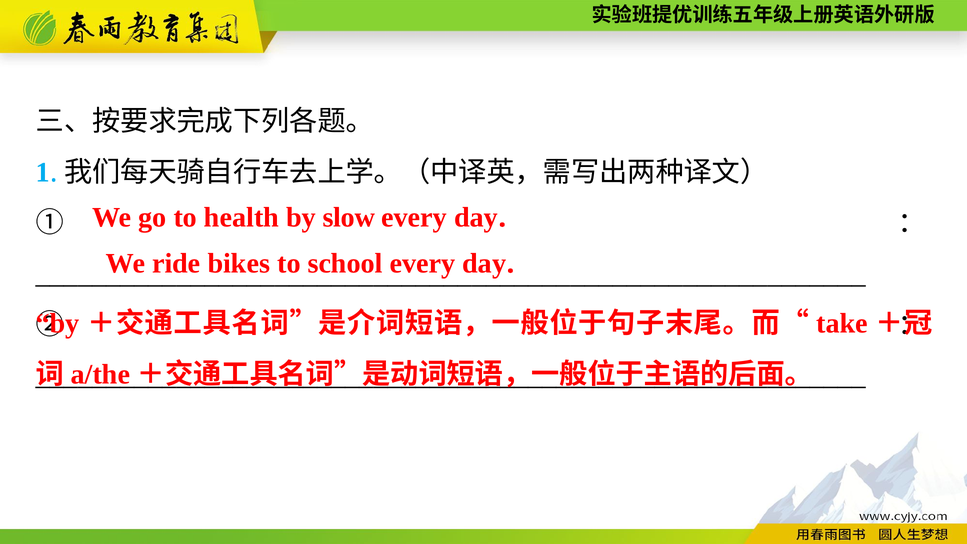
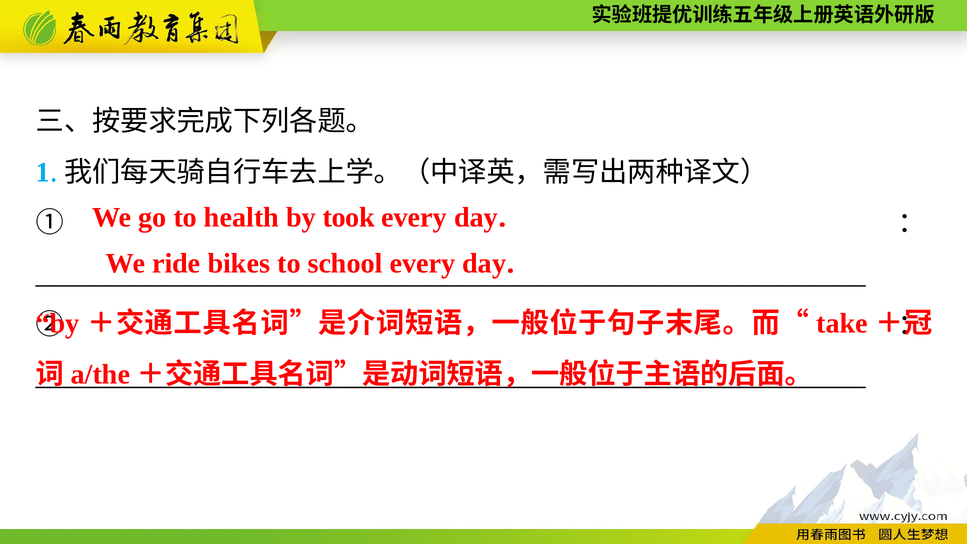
slow: slow -> took (349, 217)
